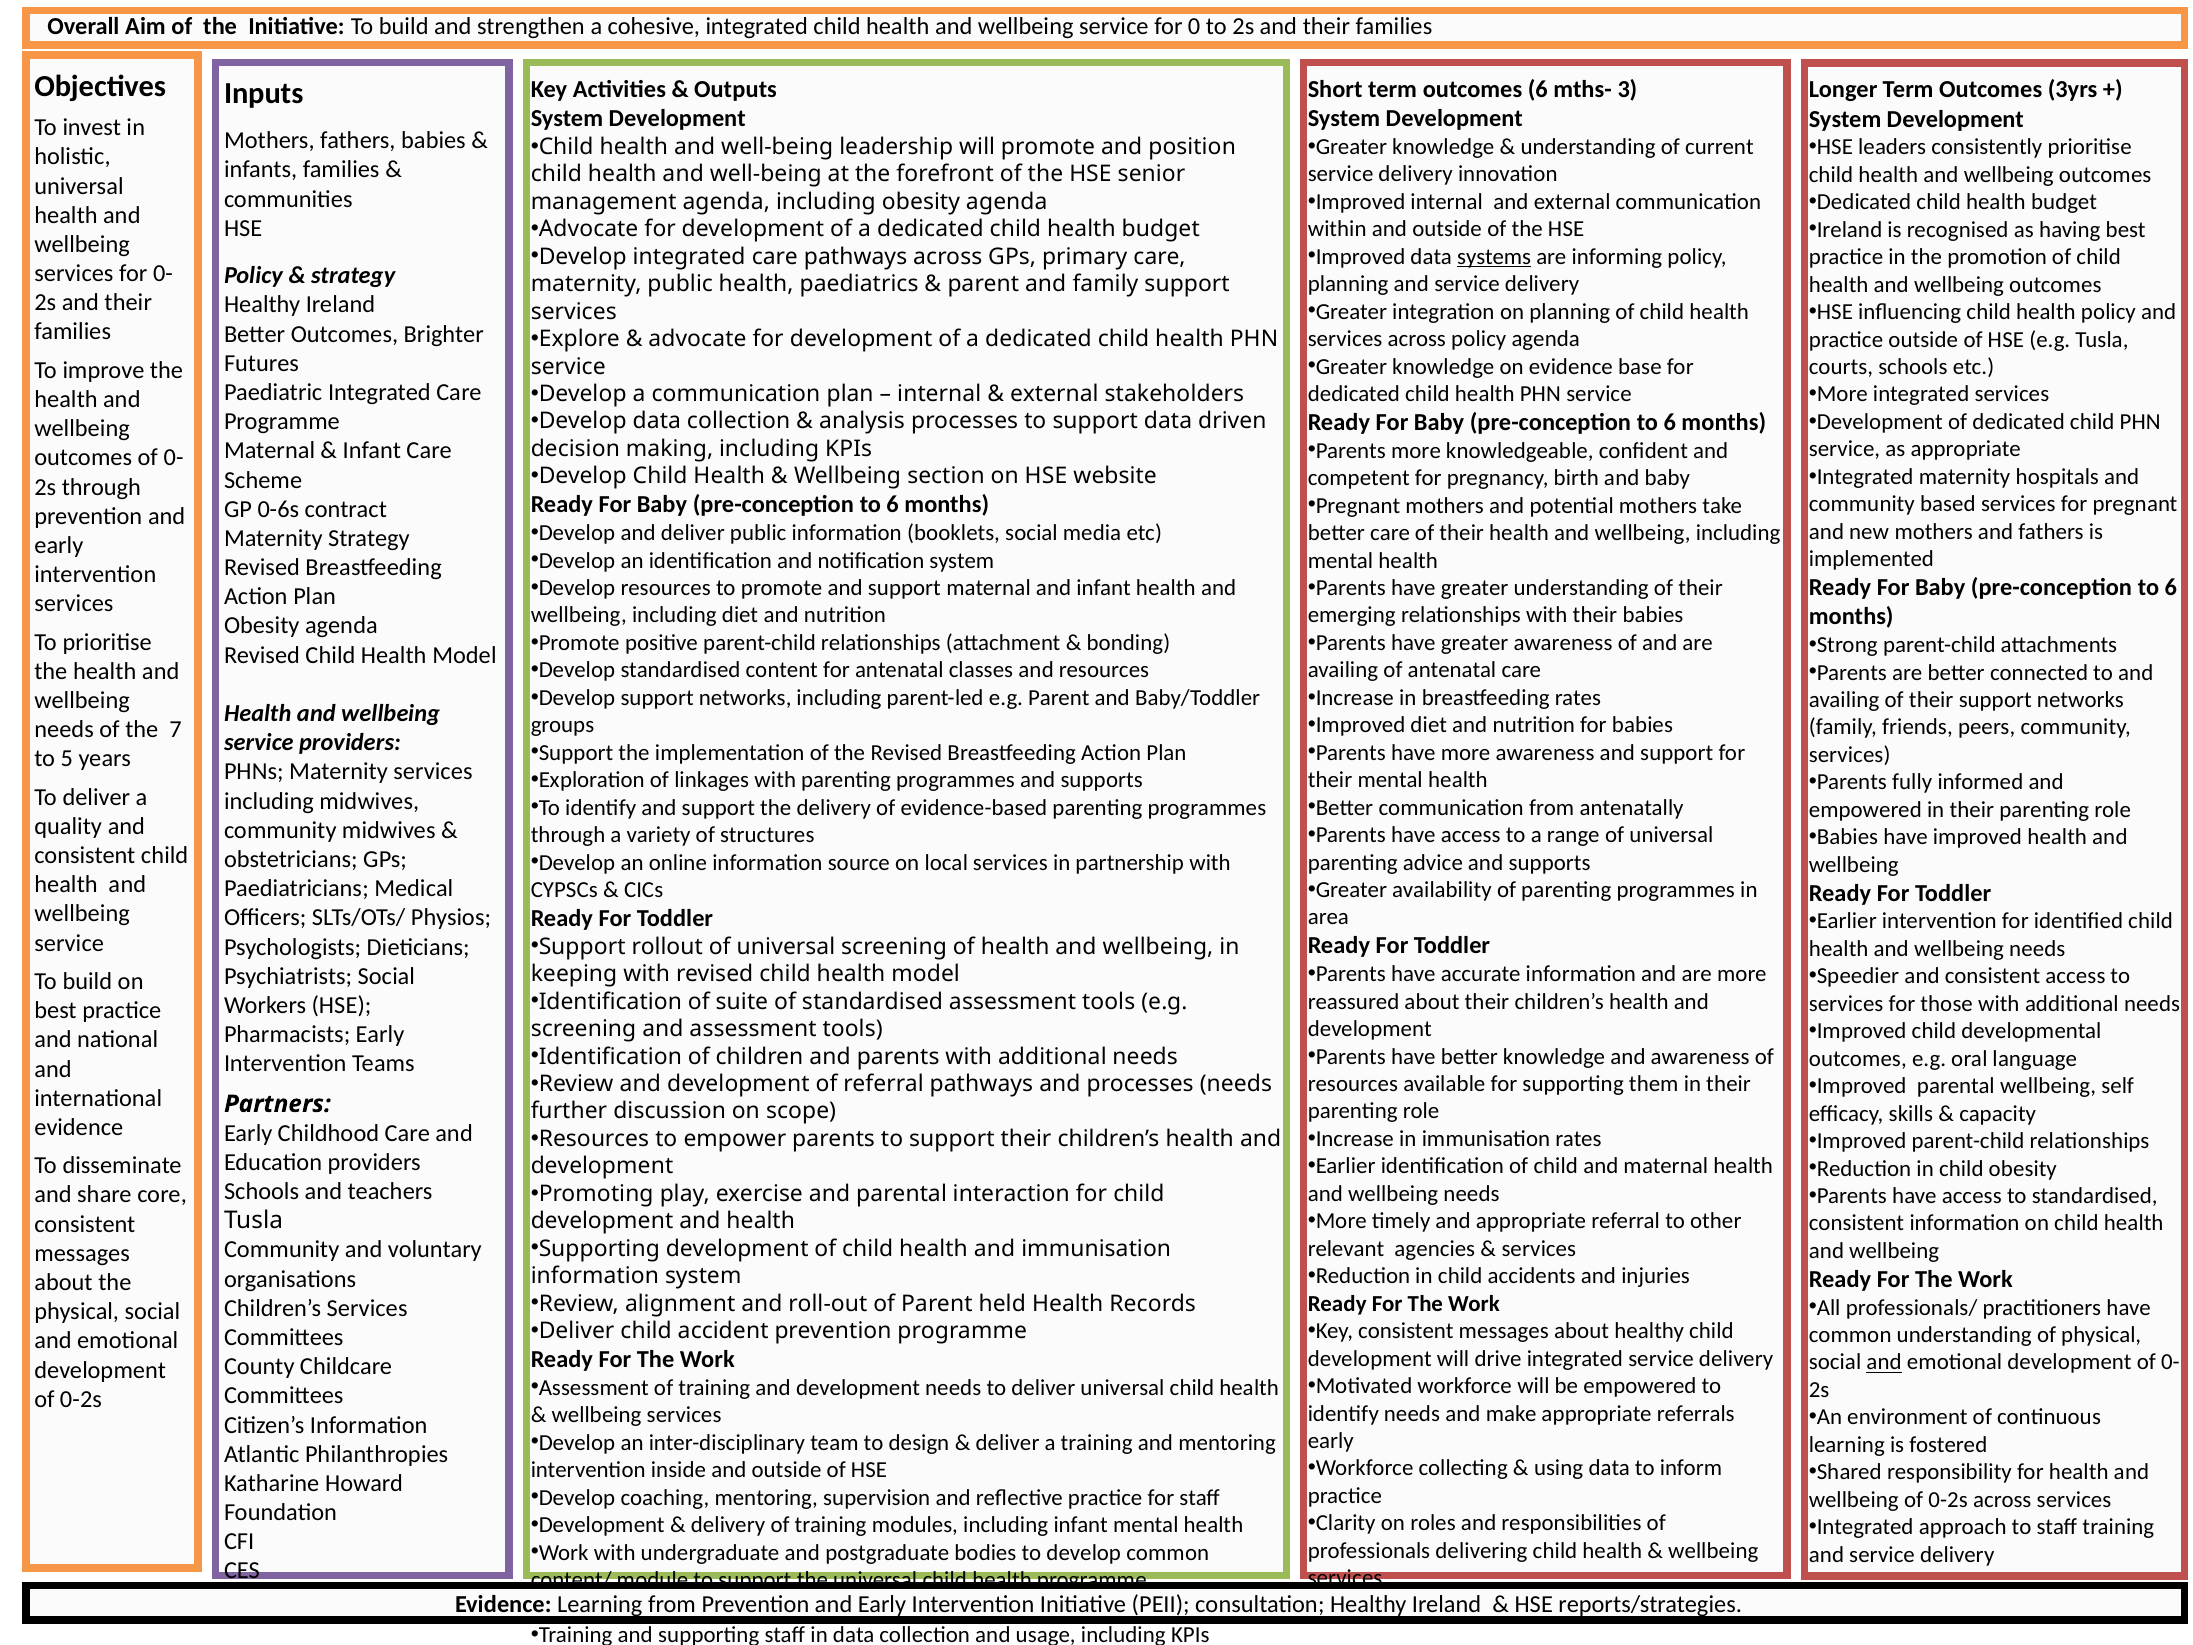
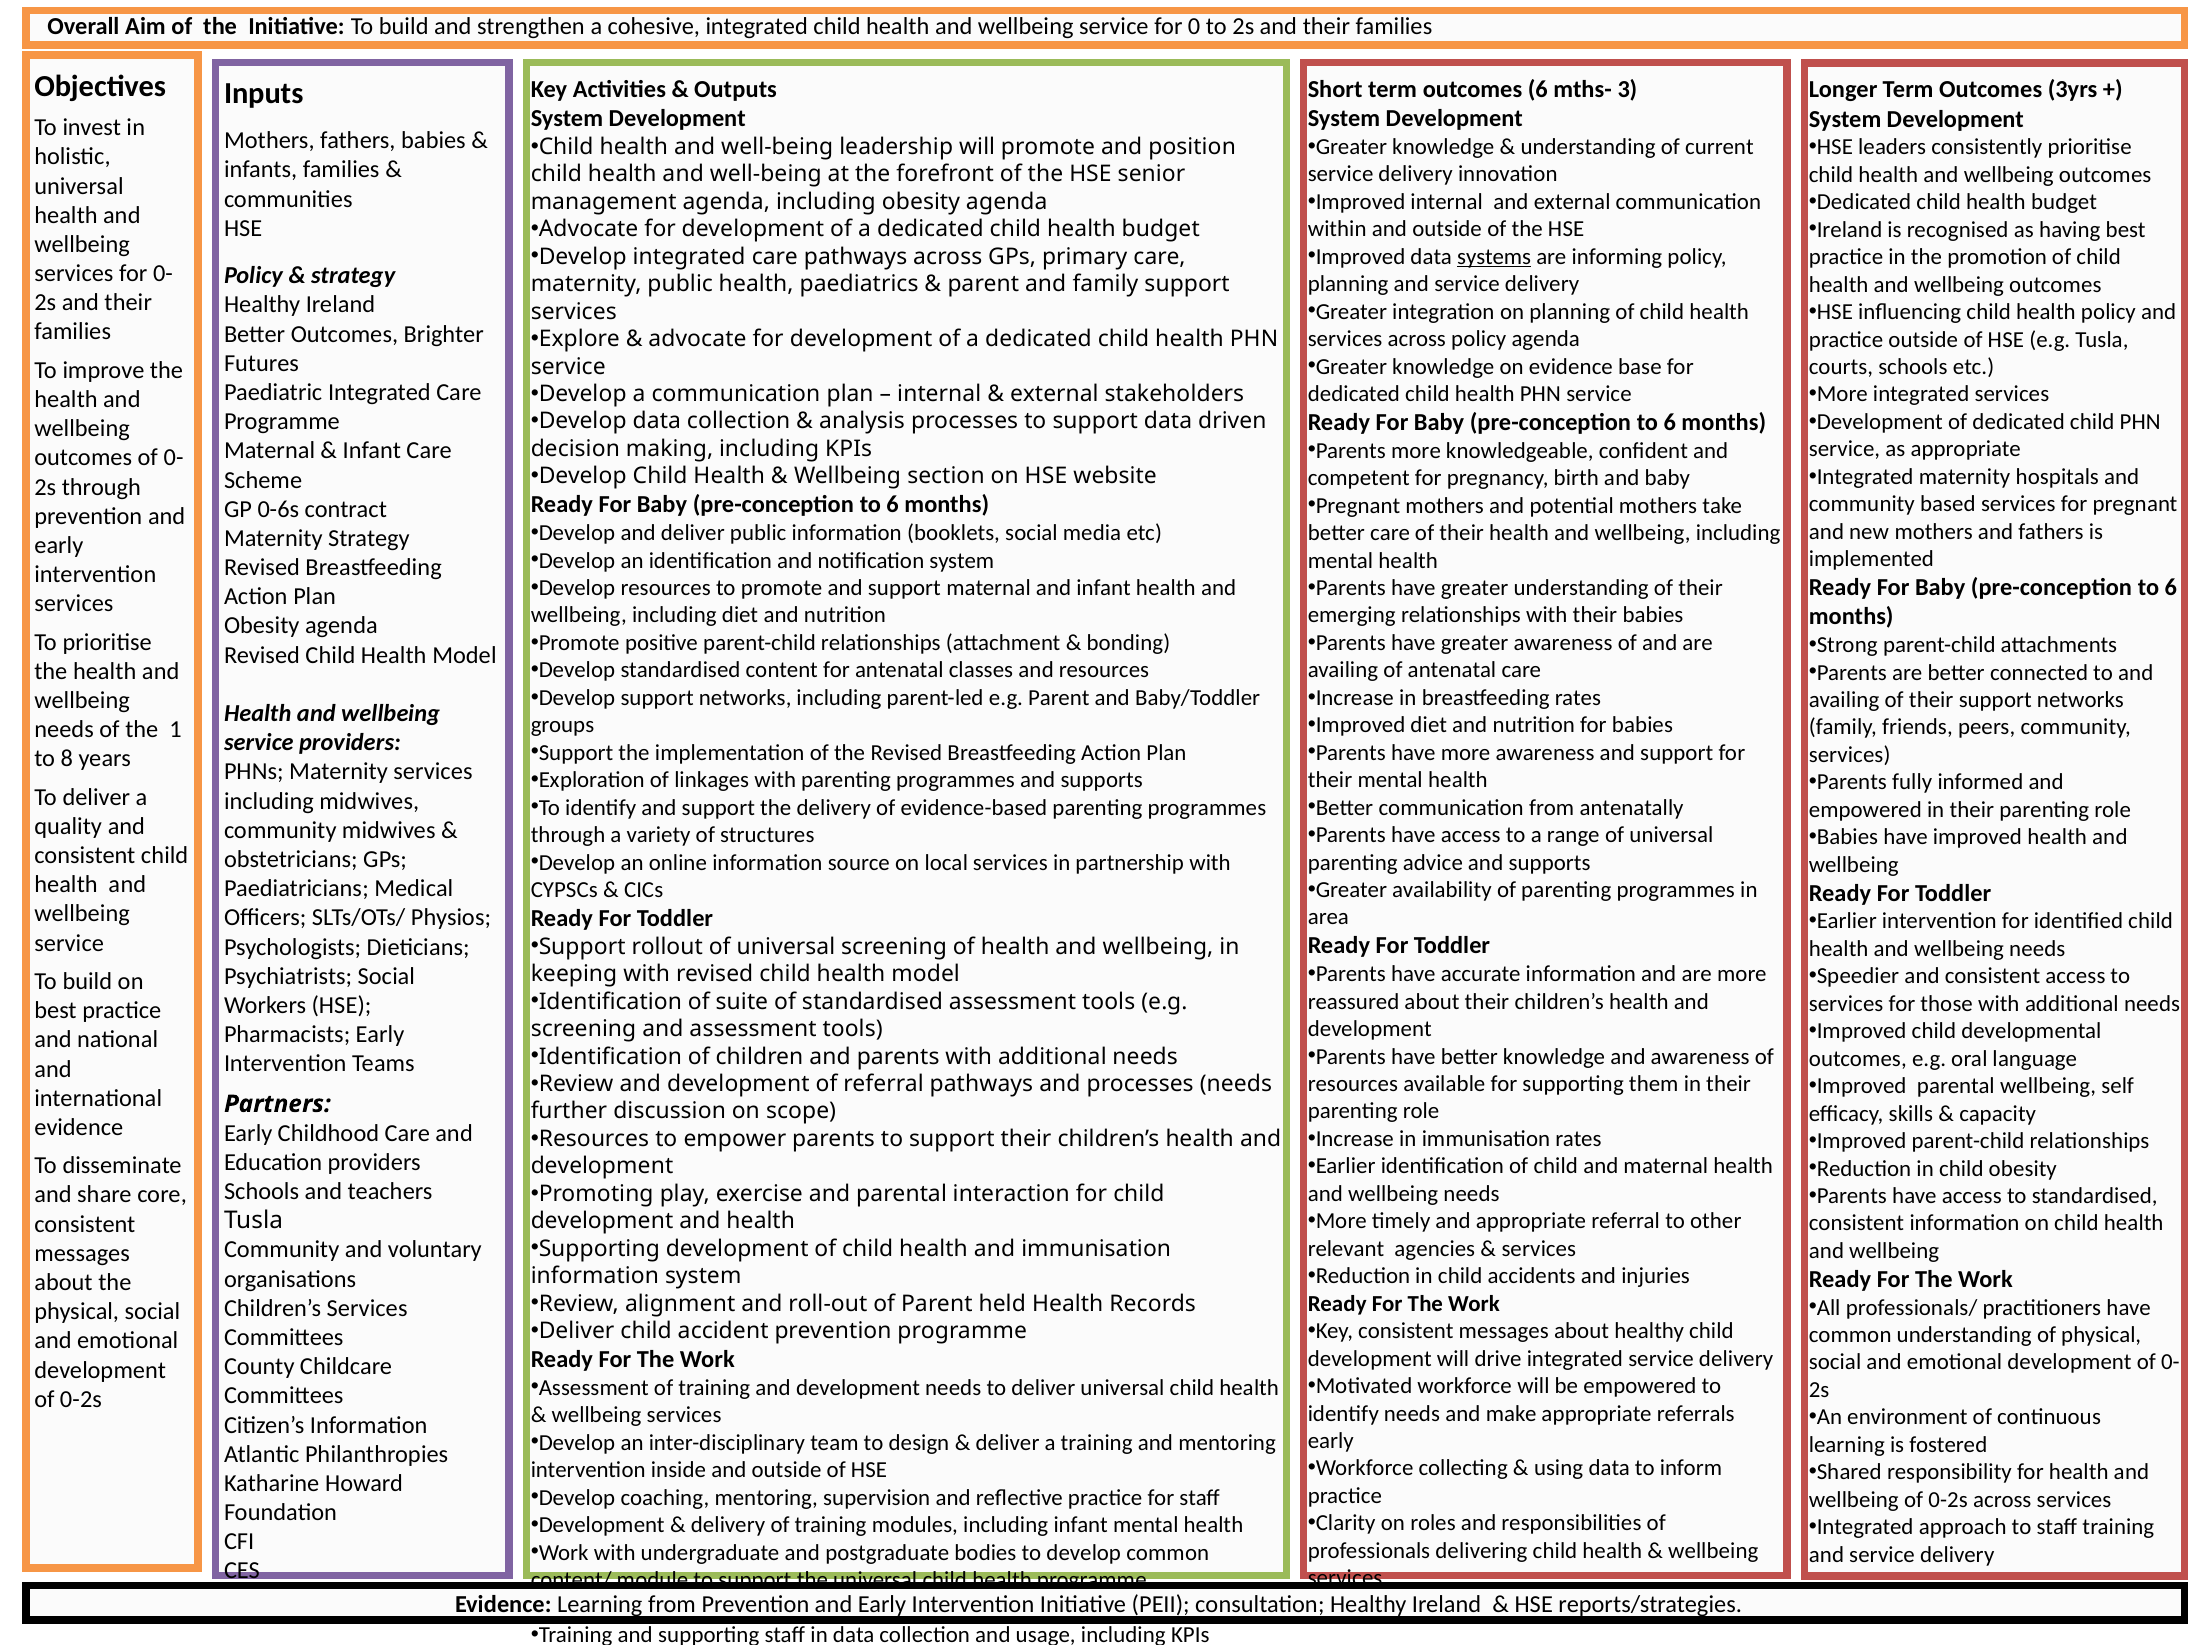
7: 7 -> 1 (176, 730)
5: 5 -> 8 (67, 759)
and underline: present -> none (1884, 1362)
